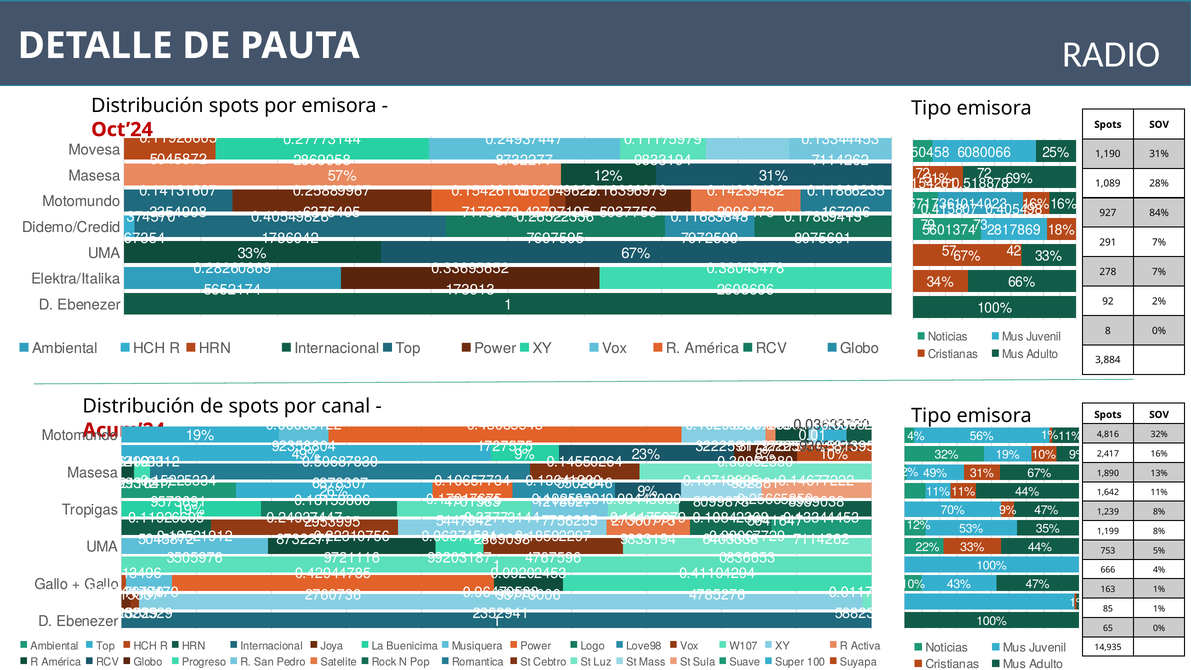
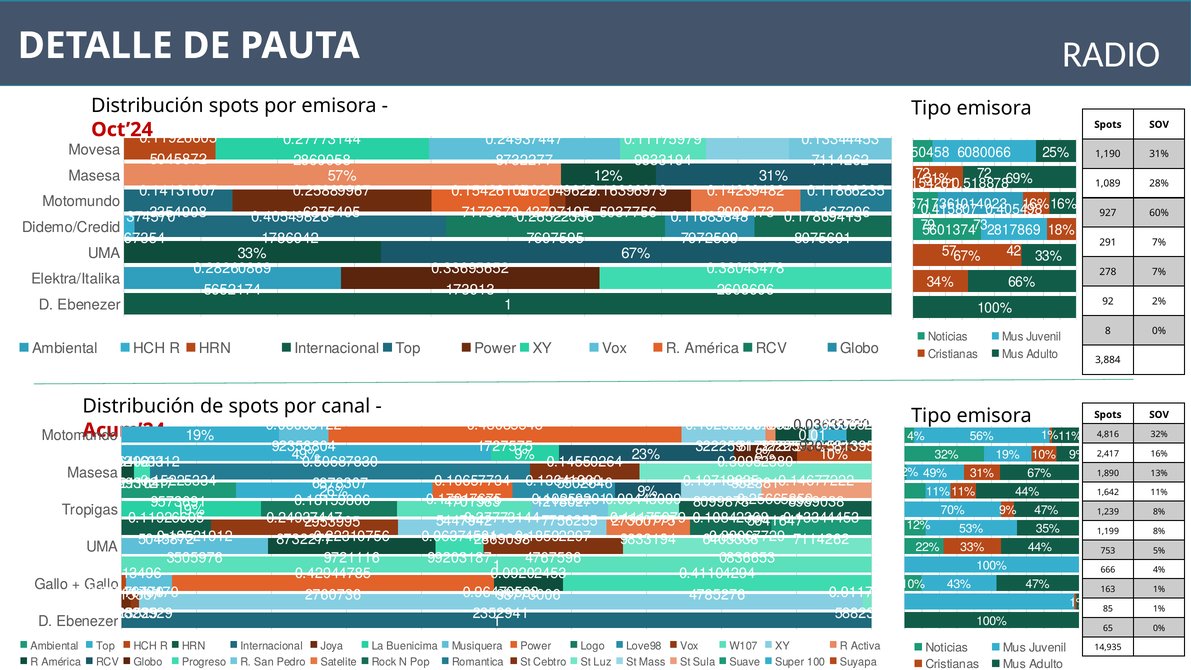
84%: 84% -> 60% (1159, 213)
